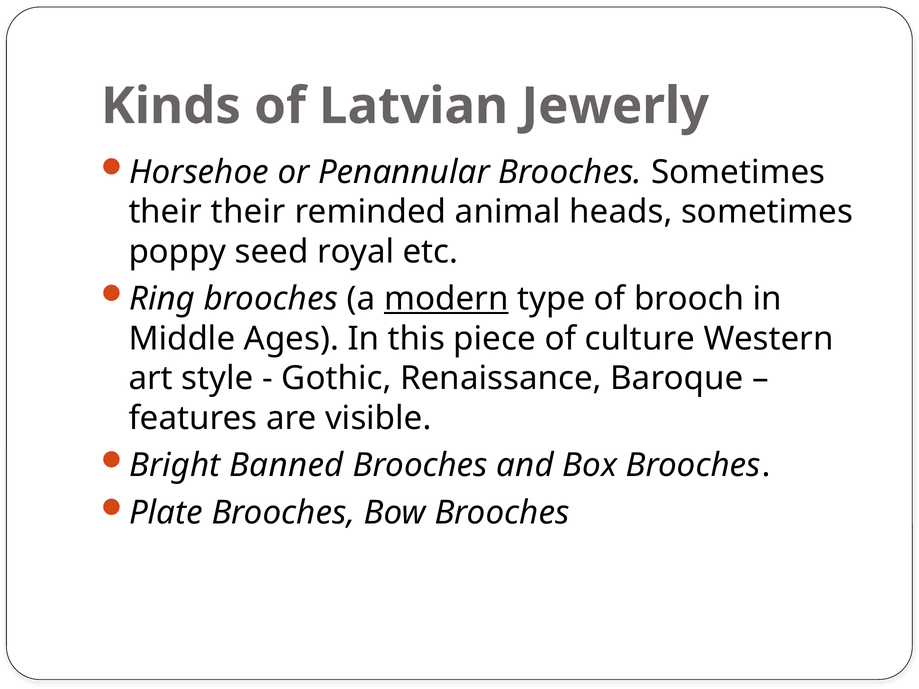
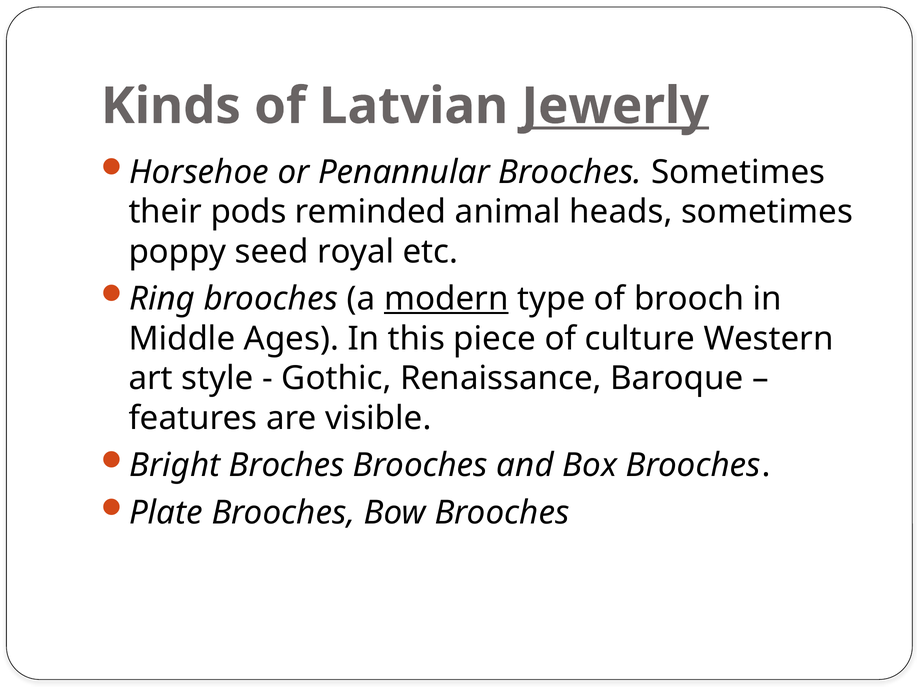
Jewerly underline: none -> present (615, 106)
their their: their -> pods (248, 212)
Banned: Banned -> Broches (287, 466)
